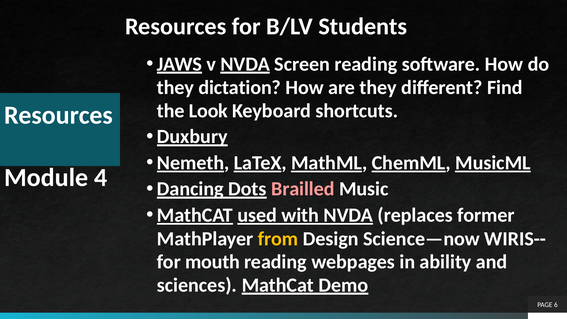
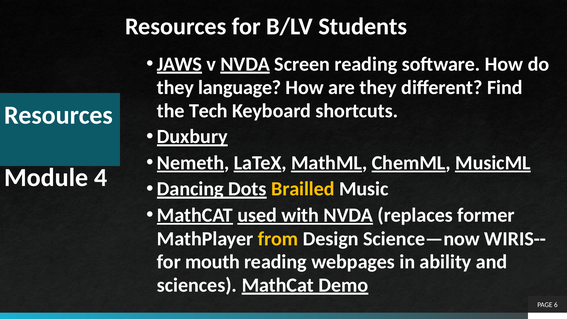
dictation: dictation -> language (240, 88)
Look: Look -> Tech (208, 111)
Brailled colour: pink -> yellow (303, 189)
